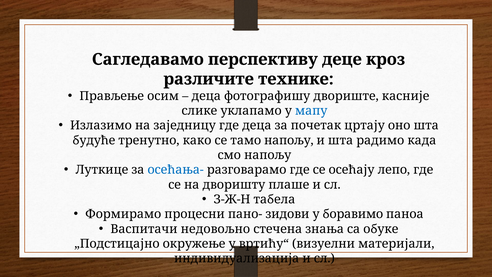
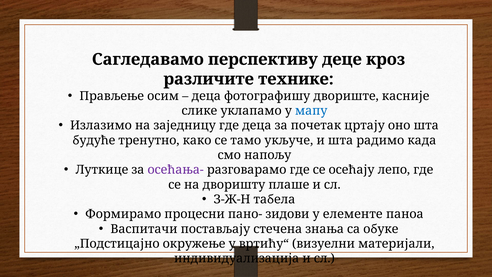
тамо напољу: напољу -> укључе (289, 140)
осећања- colour: blue -> purple (176, 170)
боравимо: боравимо -> елементе (353, 214)
недовољно: недовољно -> постављају (215, 229)
